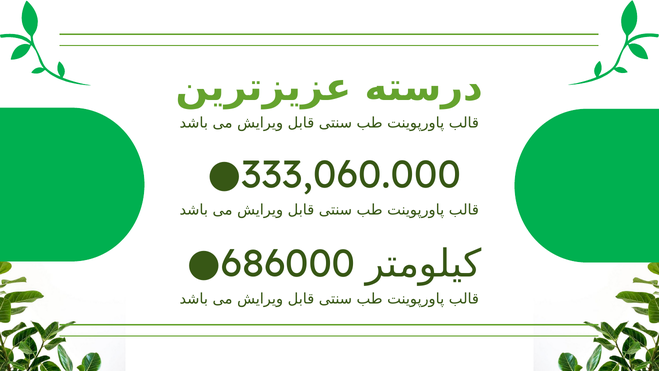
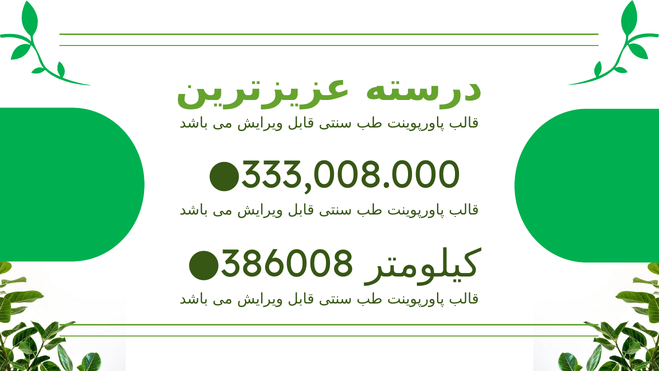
333,060.000: 333,060.000 -> 333,008.000 (351, 175)
686000: 686000 -> 386008 (288, 264)
